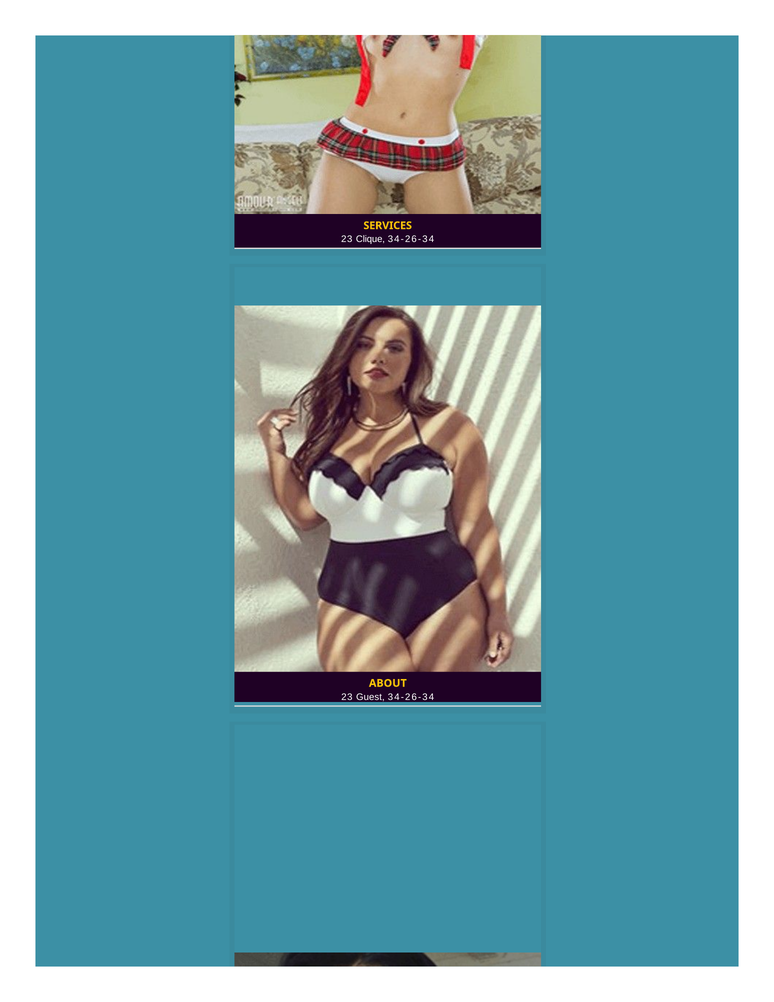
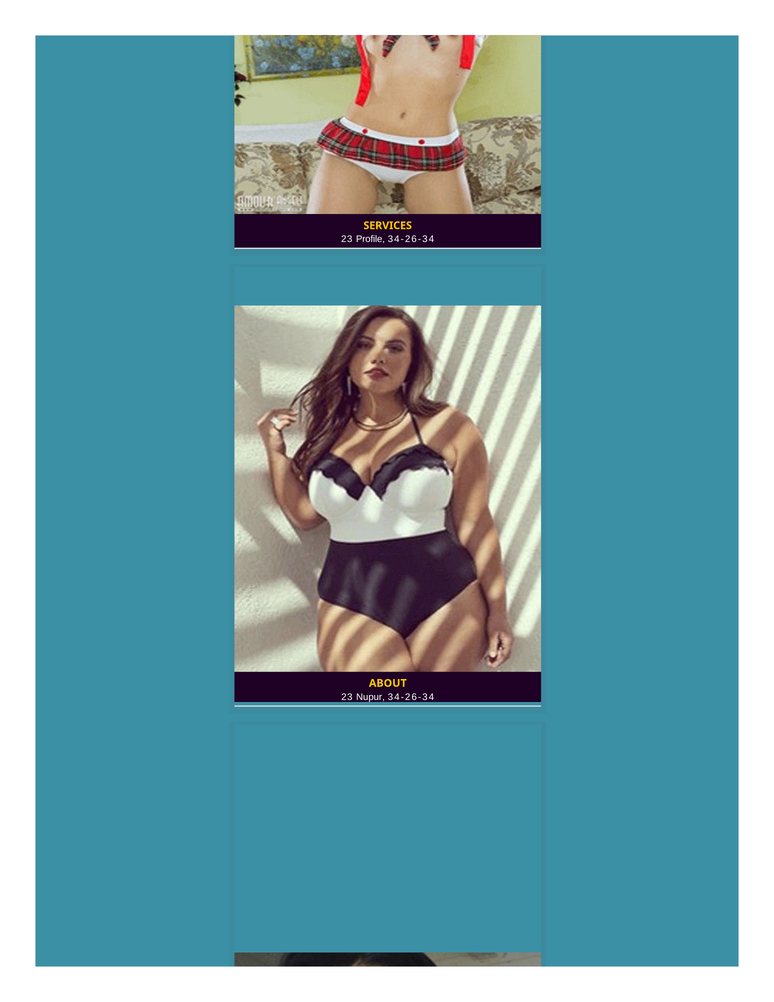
Clique: Clique -> Profile (370, 239)
Guest: Guest -> Nupur (370, 697)
